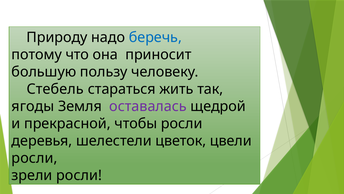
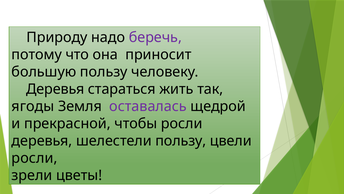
беречь colour: blue -> purple (155, 37)
Стебель: Стебель -> Деревья (55, 89)
шелестели цветок: цветок -> пользу (181, 141)
зрели росли: росли -> цветы (79, 175)
